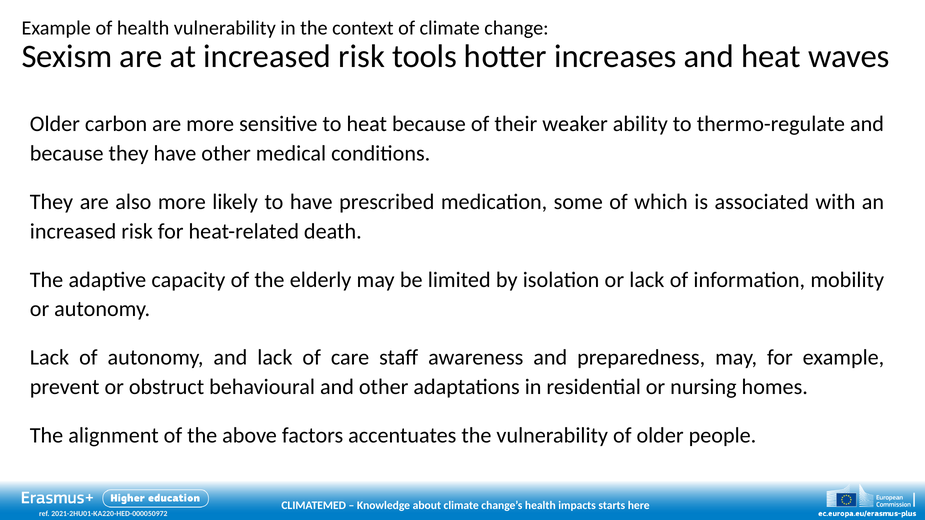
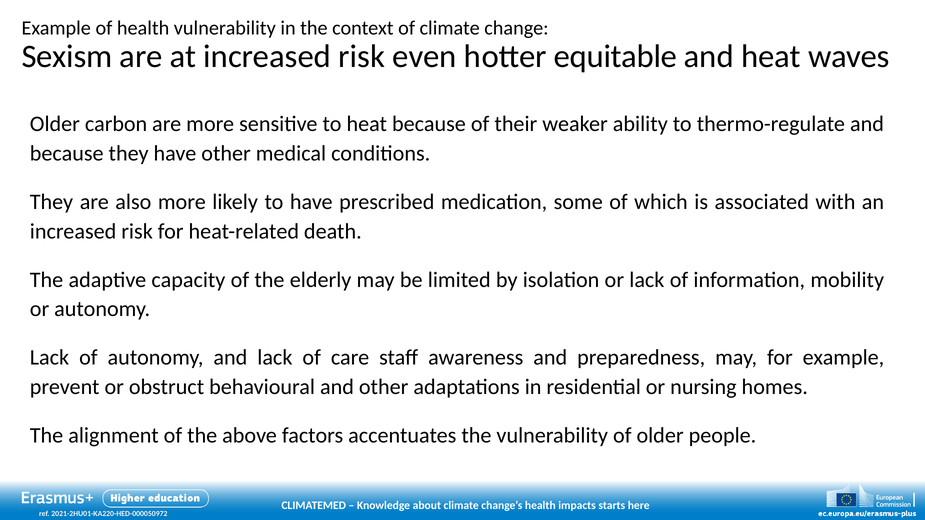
tools: tools -> even (424, 57)
increases: increases -> equitable (615, 57)
